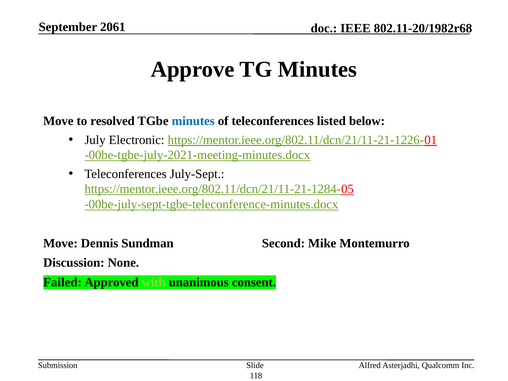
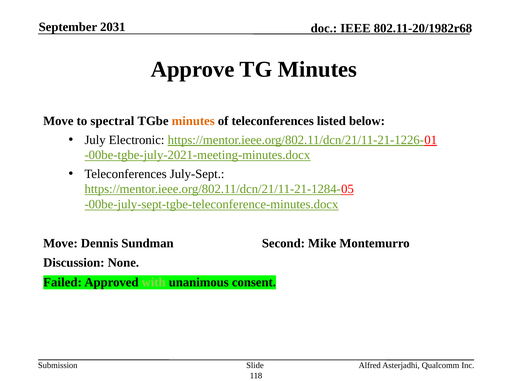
2061: 2061 -> 2031 (113, 27)
resolved: resolved -> spectral (112, 121)
minutes colour: blue -> orange (193, 121)
